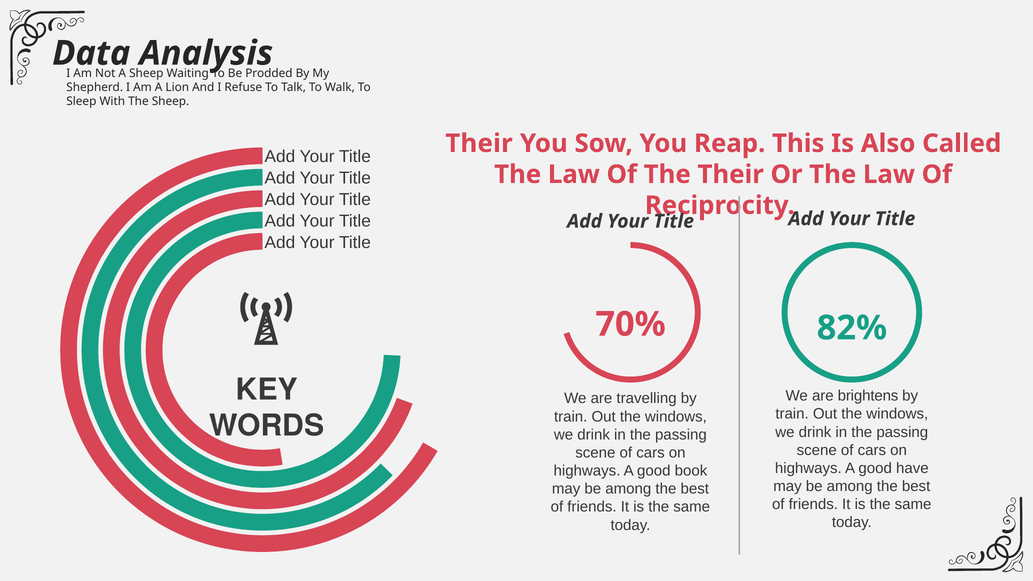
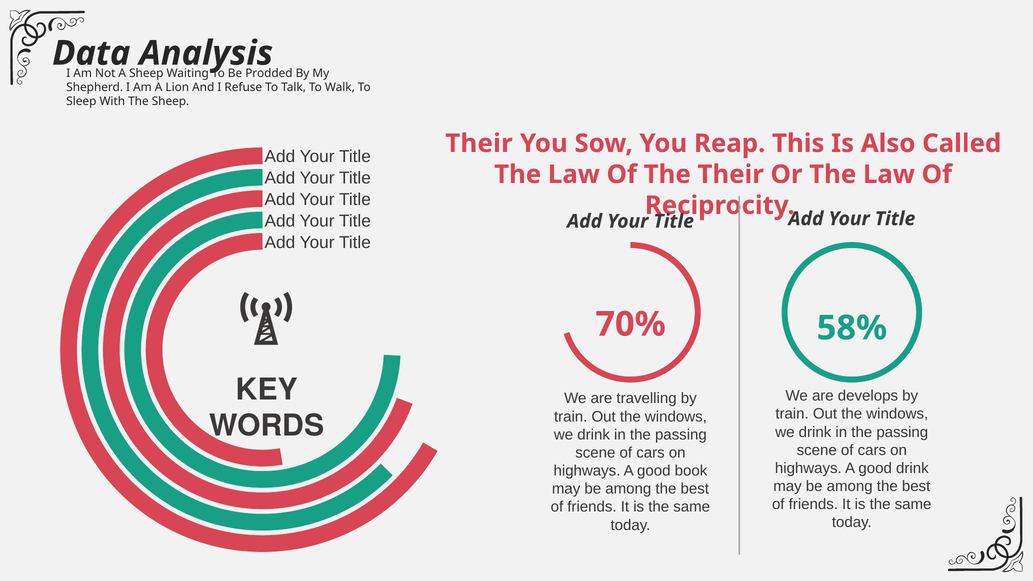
82%: 82% -> 58% (852, 328)
brightens: brightens -> develops (868, 396)
good have: have -> drink (912, 468)
